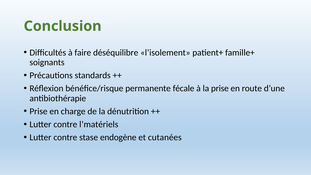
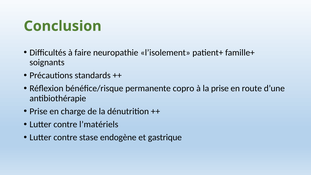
déséquilibre: déséquilibre -> neuropathie (116, 53)
fécale: fécale -> copro (183, 88)
cutanées: cutanées -> gastrique (165, 137)
